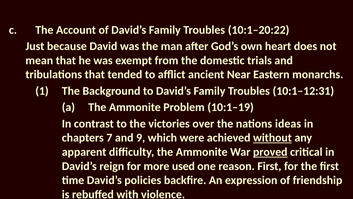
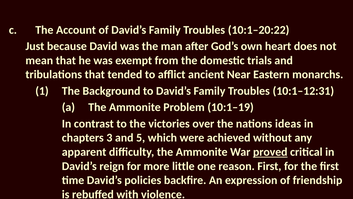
7: 7 -> 3 (109, 138)
9: 9 -> 5 (141, 138)
without underline: present -> none (272, 138)
used: used -> little (183, 166)
